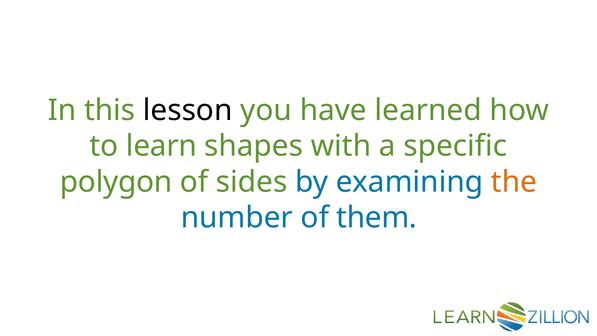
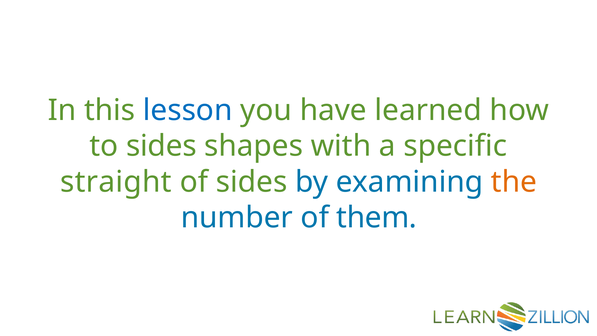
lesson colour: black -> blue (188, 110)
to learn: learn -> sides (161, 146)
polygon: polygon -> straight (116, 182)
